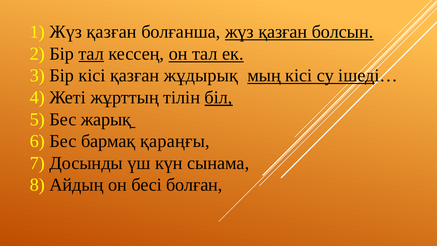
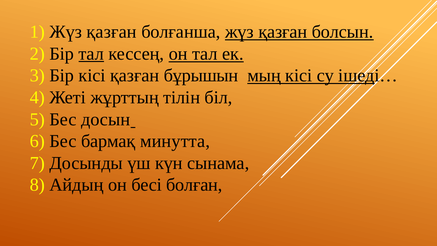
жұдырық: жұдырық -> бұрышын (201, 76)
біл underline: present -> none (219, 97)
жарық: жарық -> досын (106, 119)
қараңғы: қараңғы -> минутта (175, 141)
